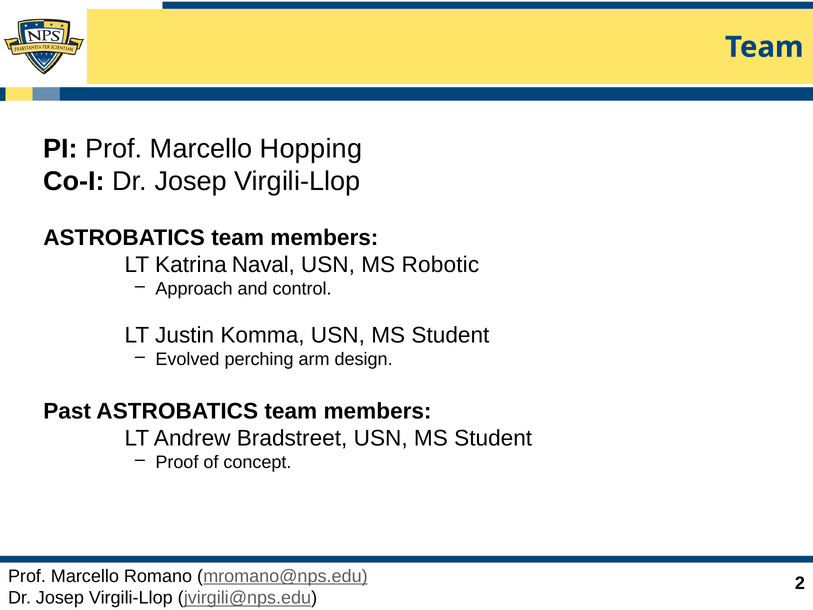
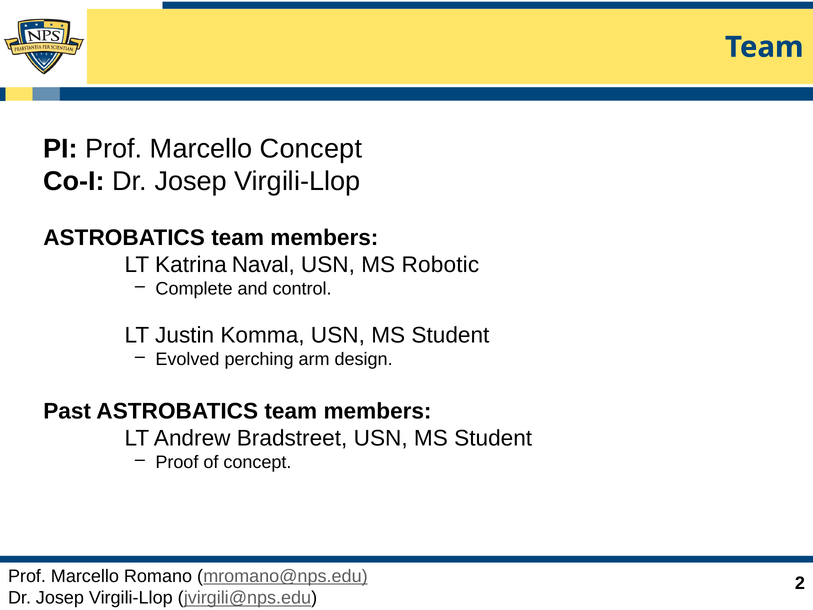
Marcello Hopping: Hopping -> Concept (311, 149)
Approach: Approach -> Complete (194, 289)
